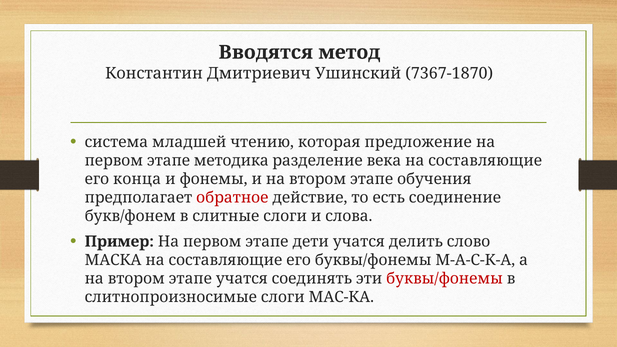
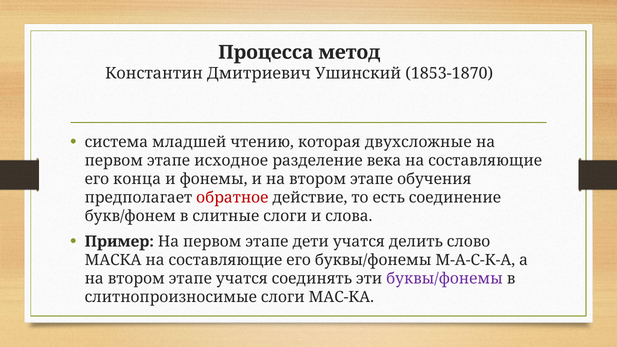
Вводятся: Вводятся -> Процесса (266, 52)
7367-1870: 7367-1870 -> 1853-1870 (449, 73)
предложение: предложение -> двухсложные (418, 142)
методика: методика -> исходное (231, 161)
буквы/фонемы colour: red -> purple (445, 279)
